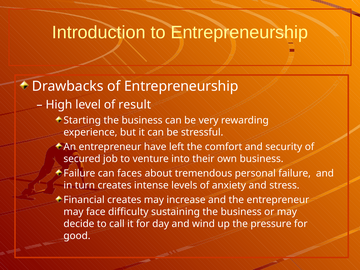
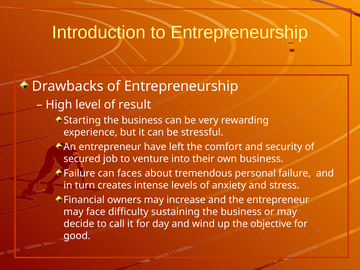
Financial creates: creates -> owners (124, 200)
pressure: pressure -> objective (271, 224)
